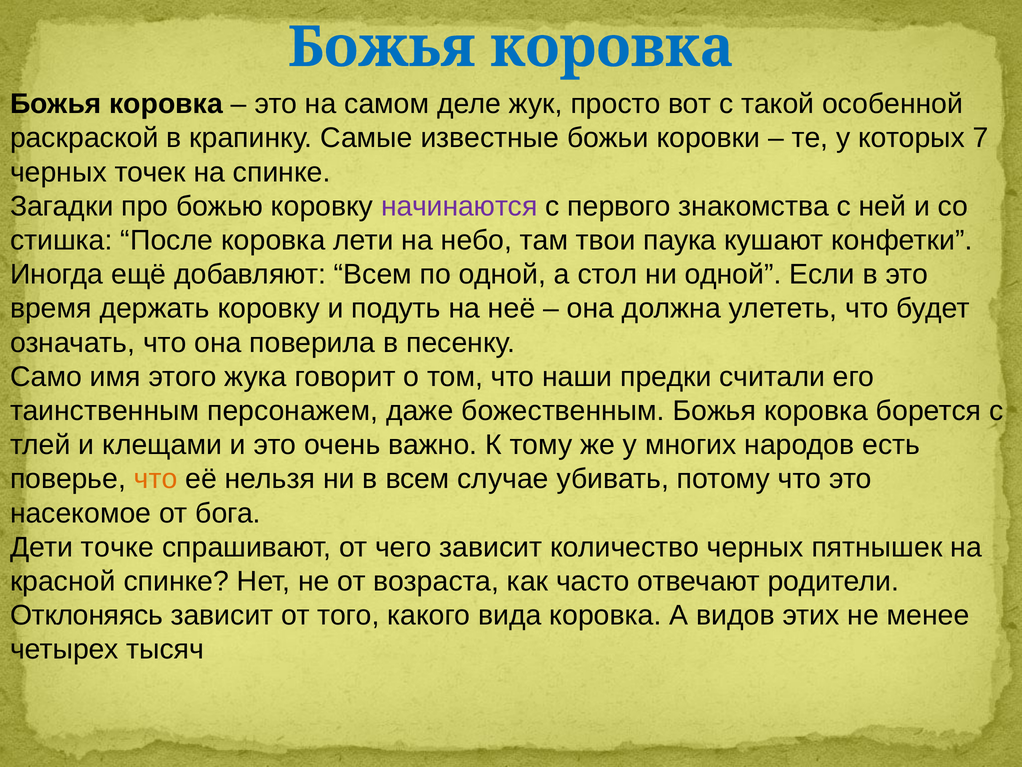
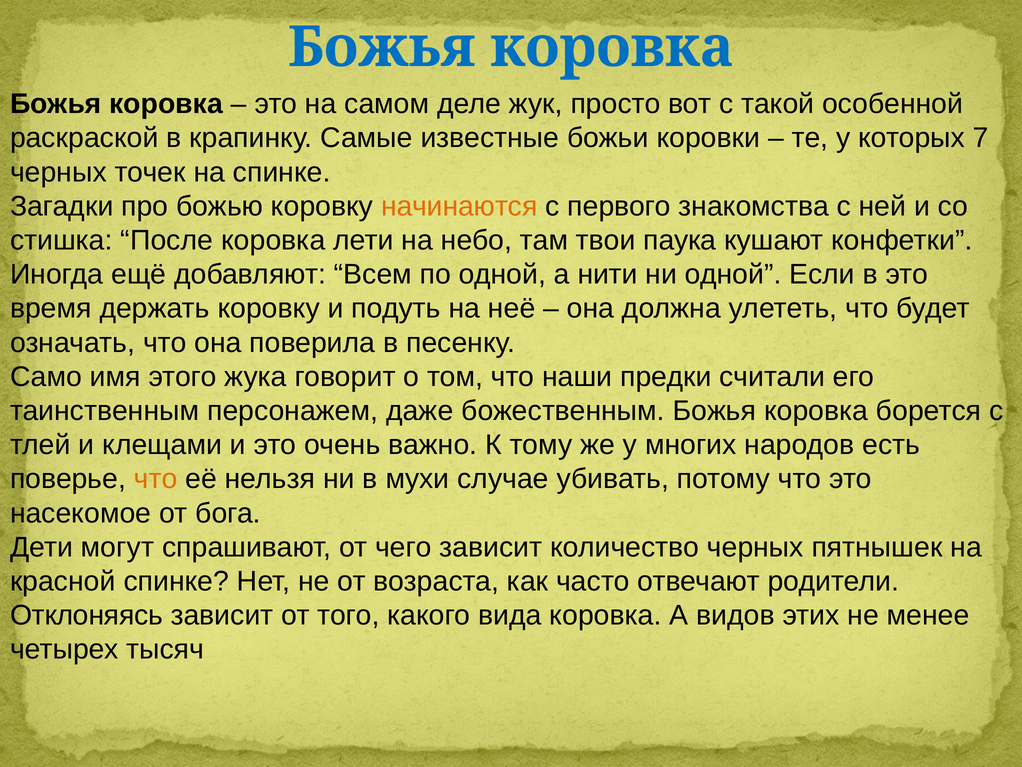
начинаются colour: purple -> orange (459, 206)
стол: стол -> нити (608, 274)
в всем: всем -> мухи (417, 479)
точке: точке -> могут (117, 547)
